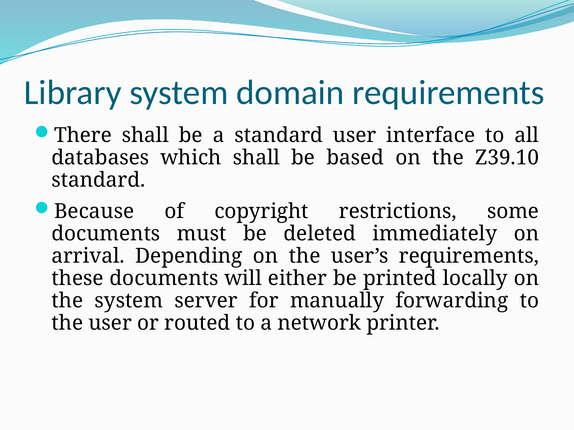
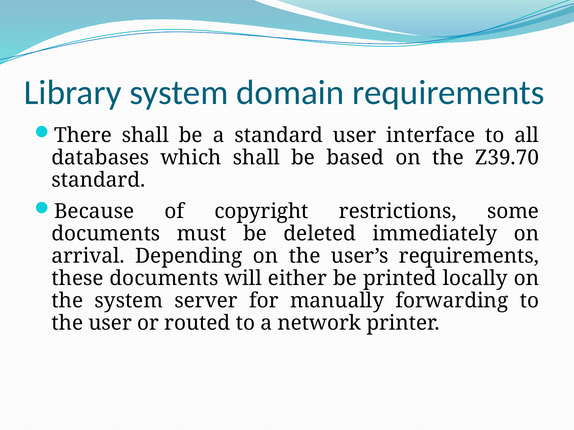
Z39.10: Z39.10 -> Z39.70 (507, 158)
